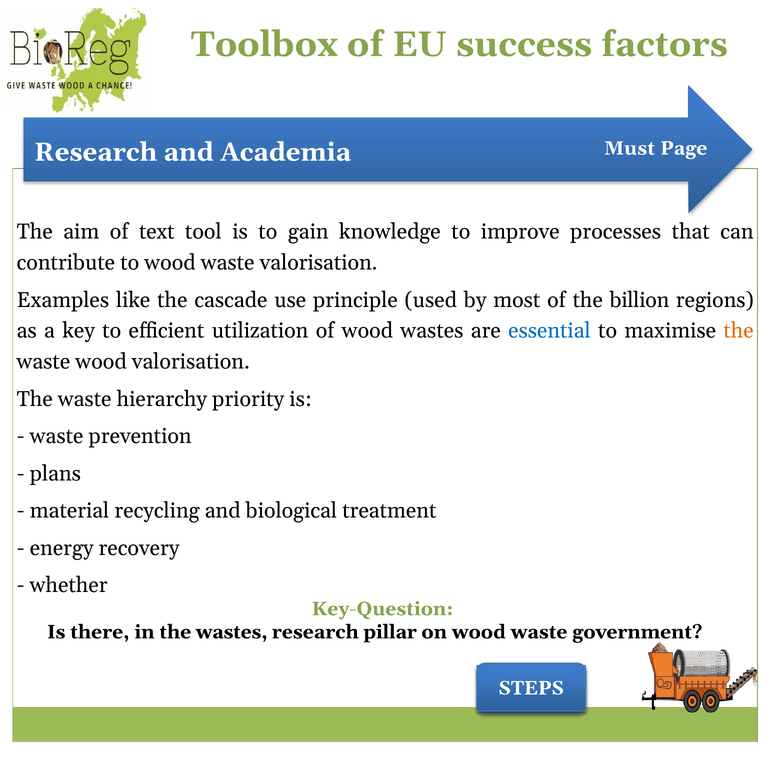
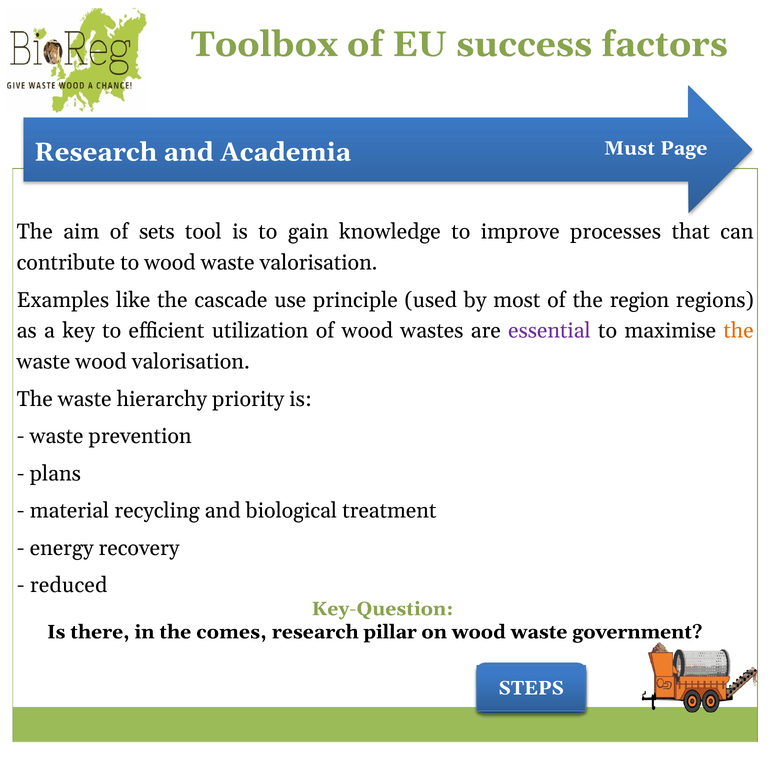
text: text -> sets (157, 232)
billion: billion -> region (639, 300)
essential colour: blue -> purple (549, 331)
whether: whether -> reduced (69, 585)
the wastes: wastes -> comes (231, 632)
